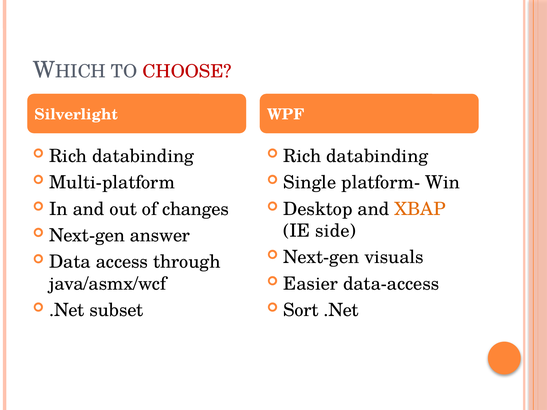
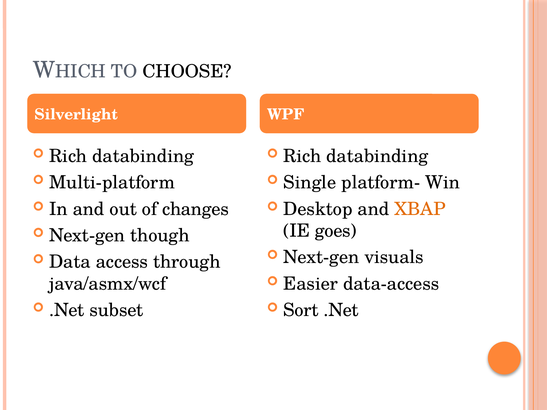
CHOOSE colour: red -> black (187, 71)
side: side -> goes (336, 231)
answer: answer -> though (160, 236)
